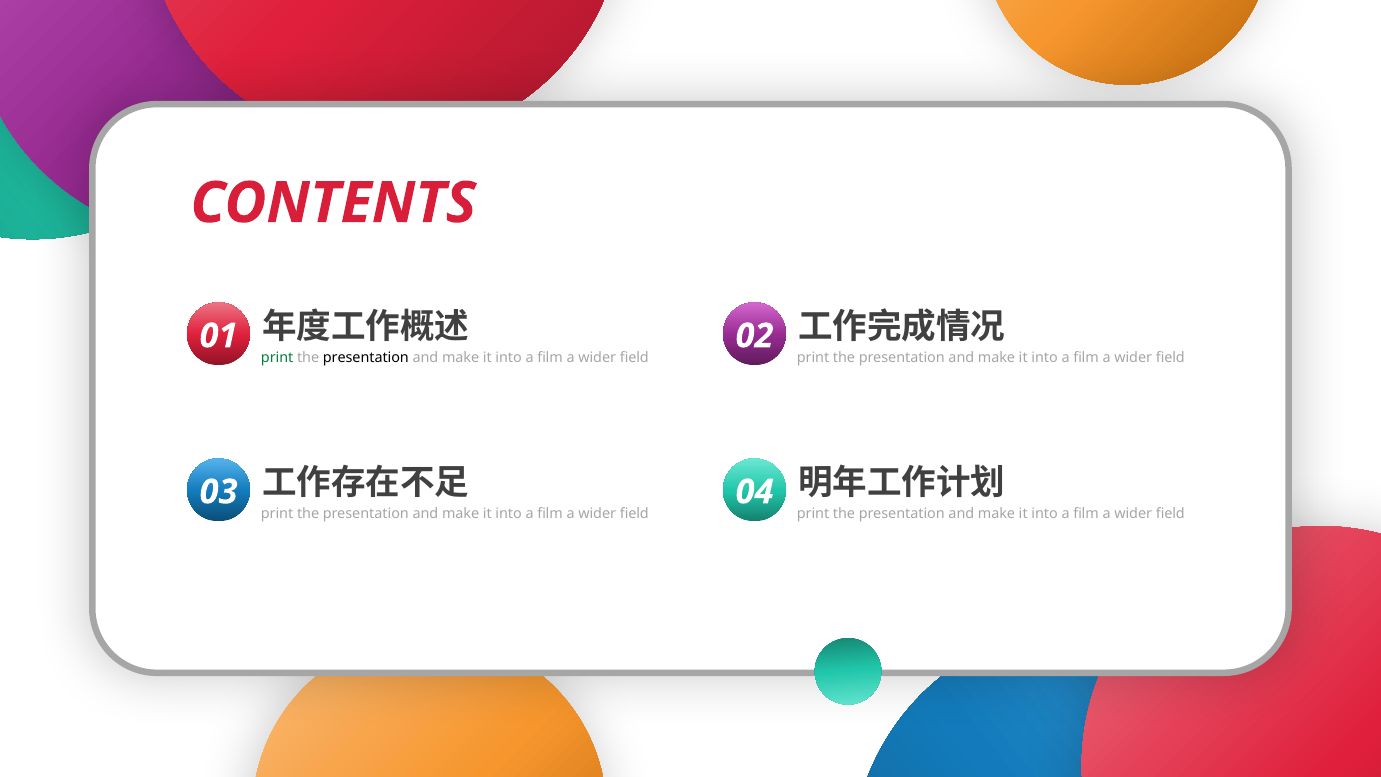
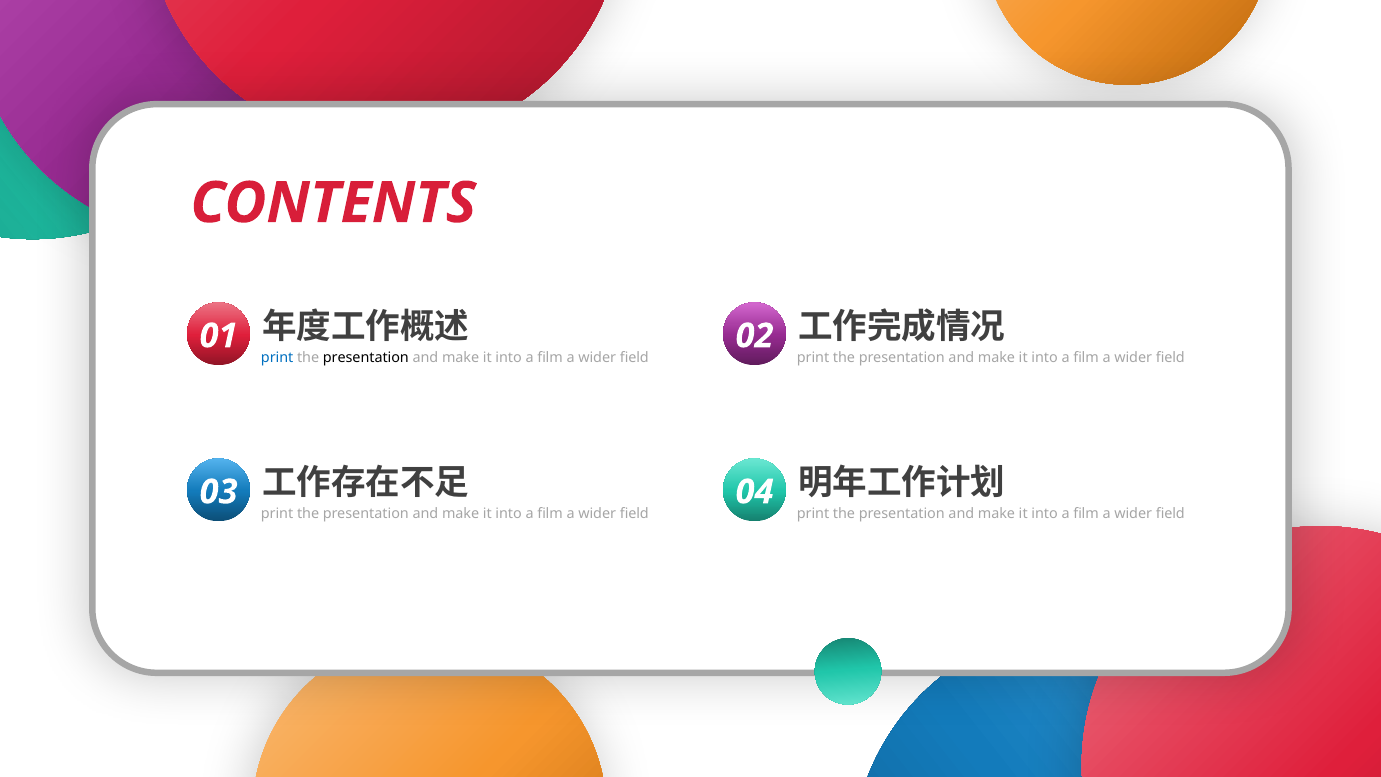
print colour: green -> blue (277, 358)
